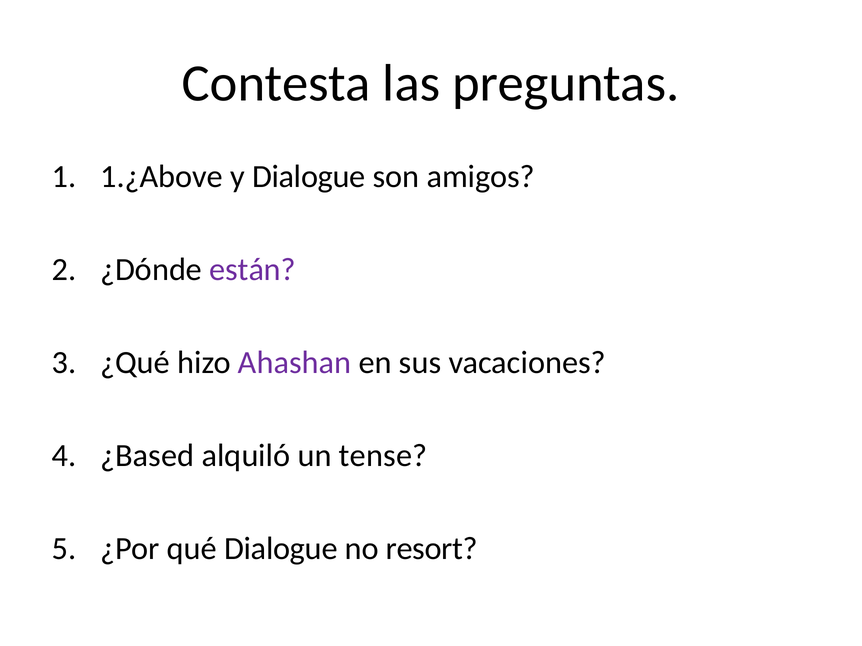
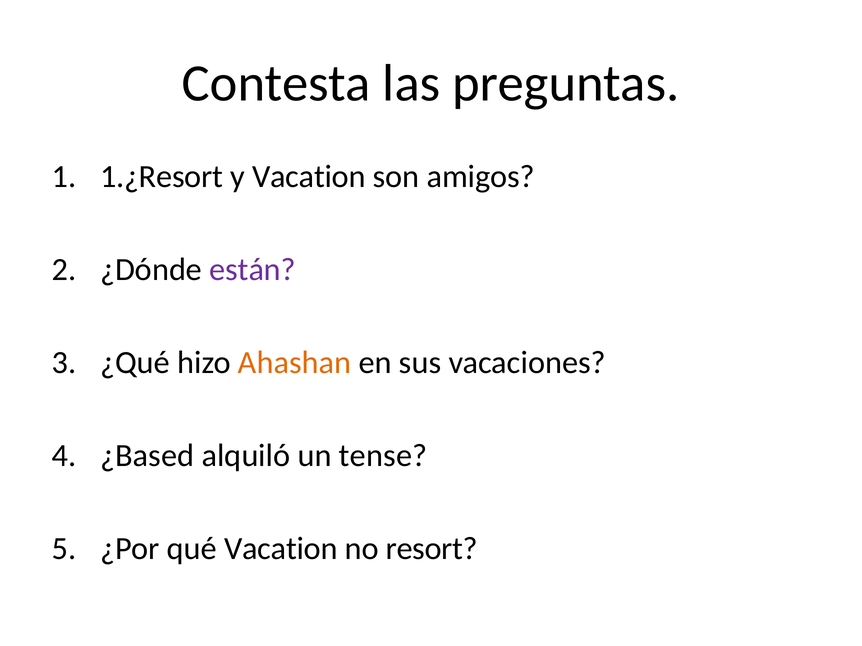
1.¿Above: 1.¿Above -> 1.¿Resort (162, 177)
y Dialogue: Dialogue -> Vacation (309, 177)
Ahashan colour: purple -> orange (295, 363)
qué Dialogue: Dialogue -> Vacation (281, 549)
